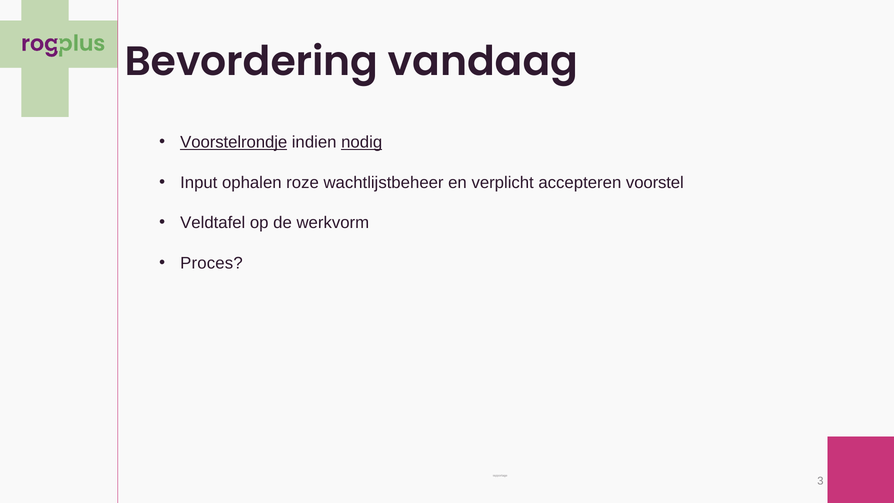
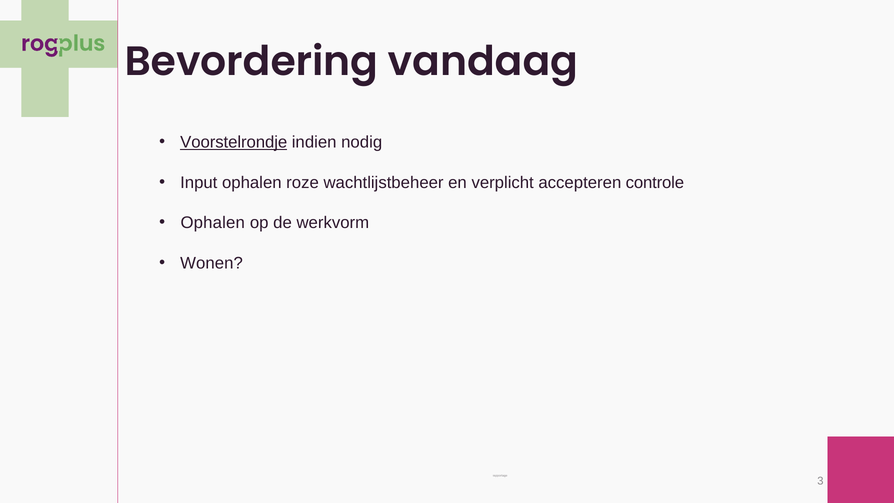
nodig underline: present -> none (362, 142)
voorstel: voorstel -> controle (655, 182)
Veldtafel: Veldtafel -> Ophalen (213, 223)
Proces: Proces -> Wonen (212, 263)
